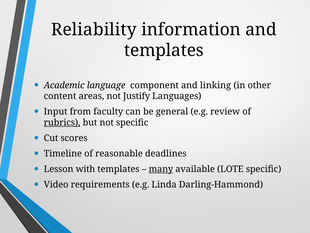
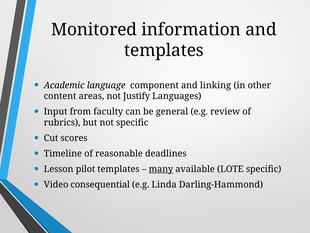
Reliability: Reliability -> Monitored (94, 30)
rubrics underline: present -> none (62, 122)
with: with -> pilot (85, 169)
requirements: requirements -> consequential (100, 184)
